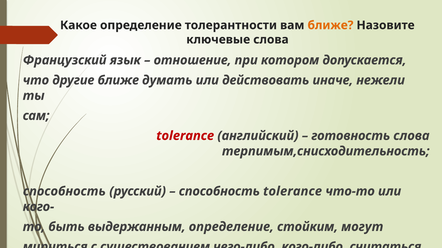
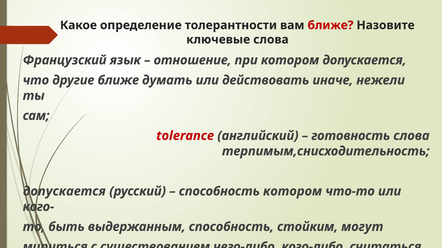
ближе colour: orange -> red (330, 25)
способность: способность -> допускается (64, 192)
способность tolerance: tolerance -> котором (293, 192)
выдержанным определение: определение -> способность (231, 227)
